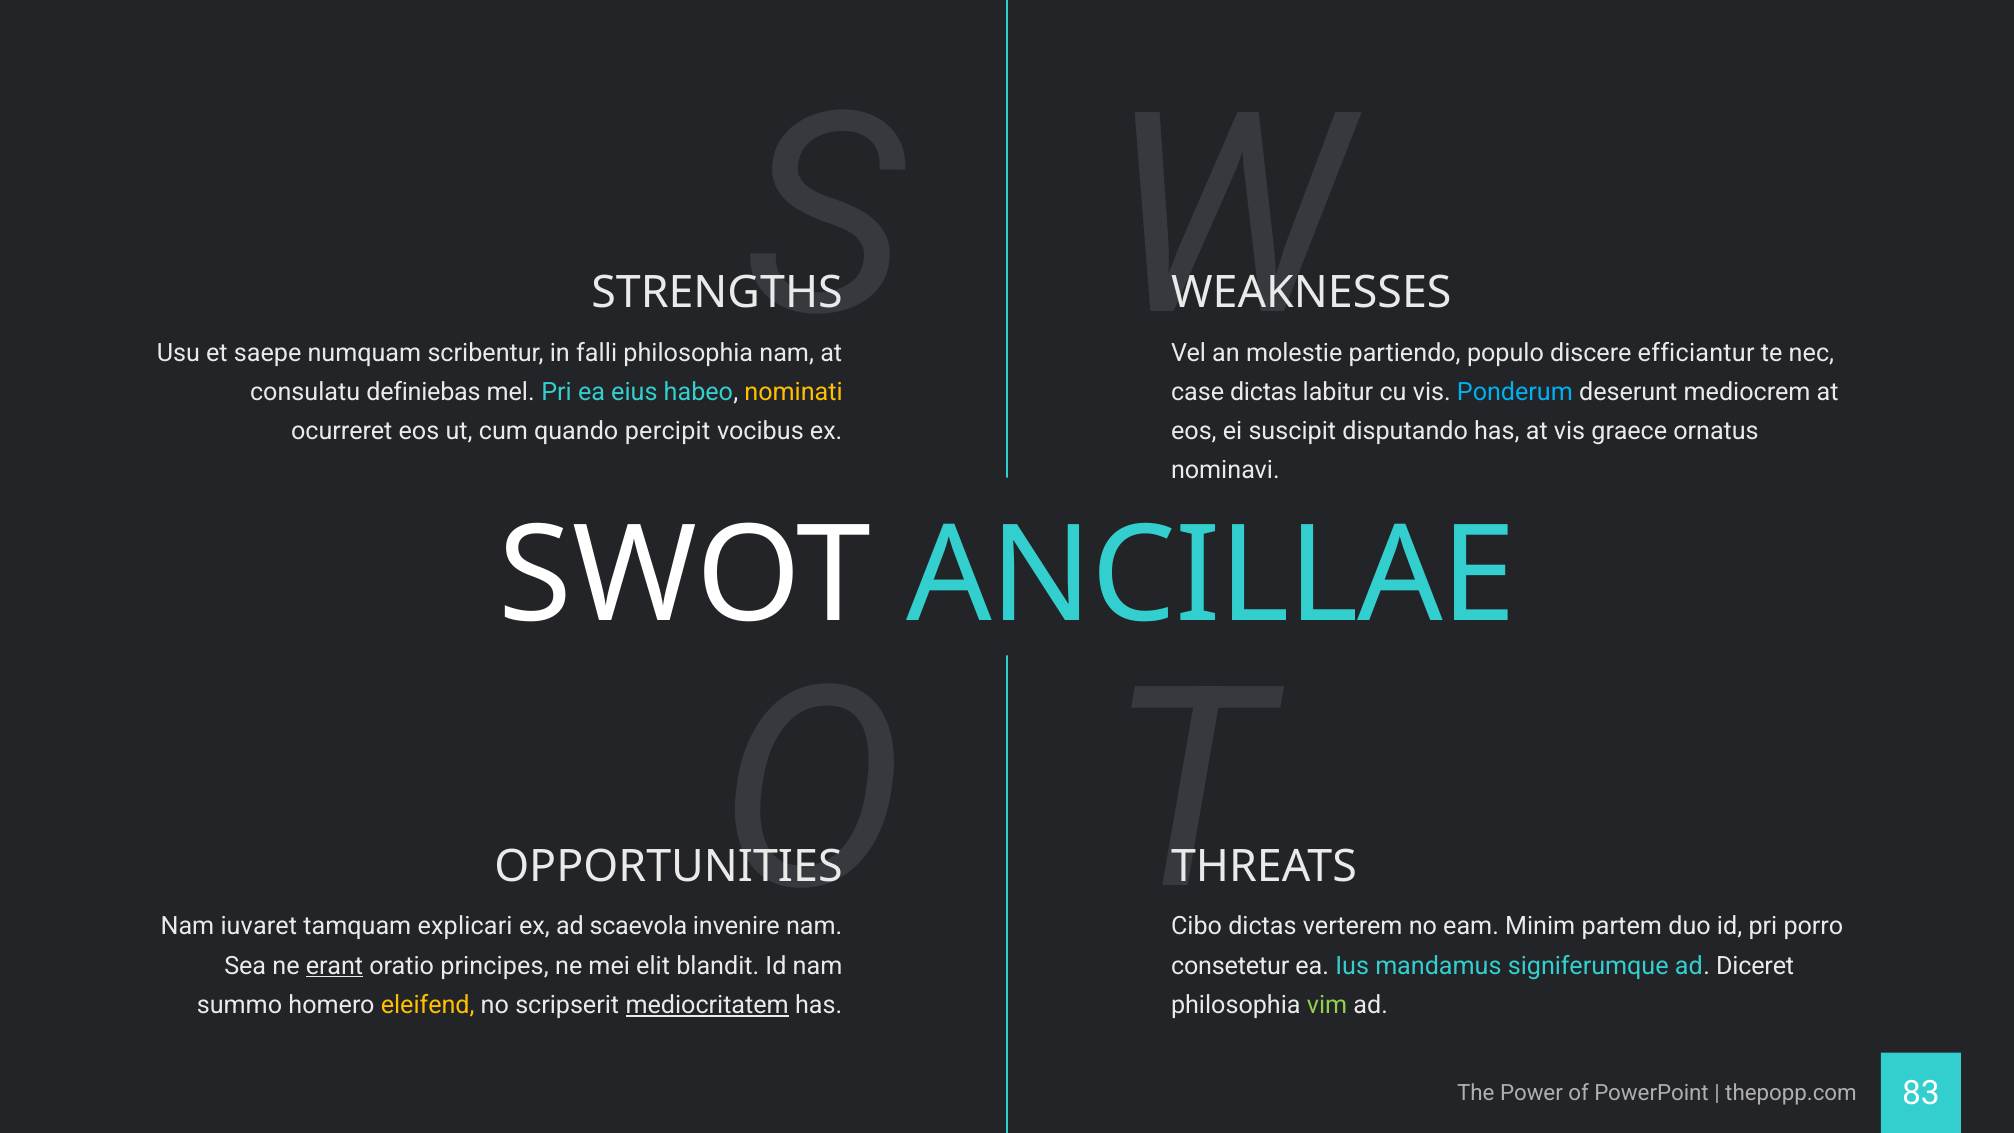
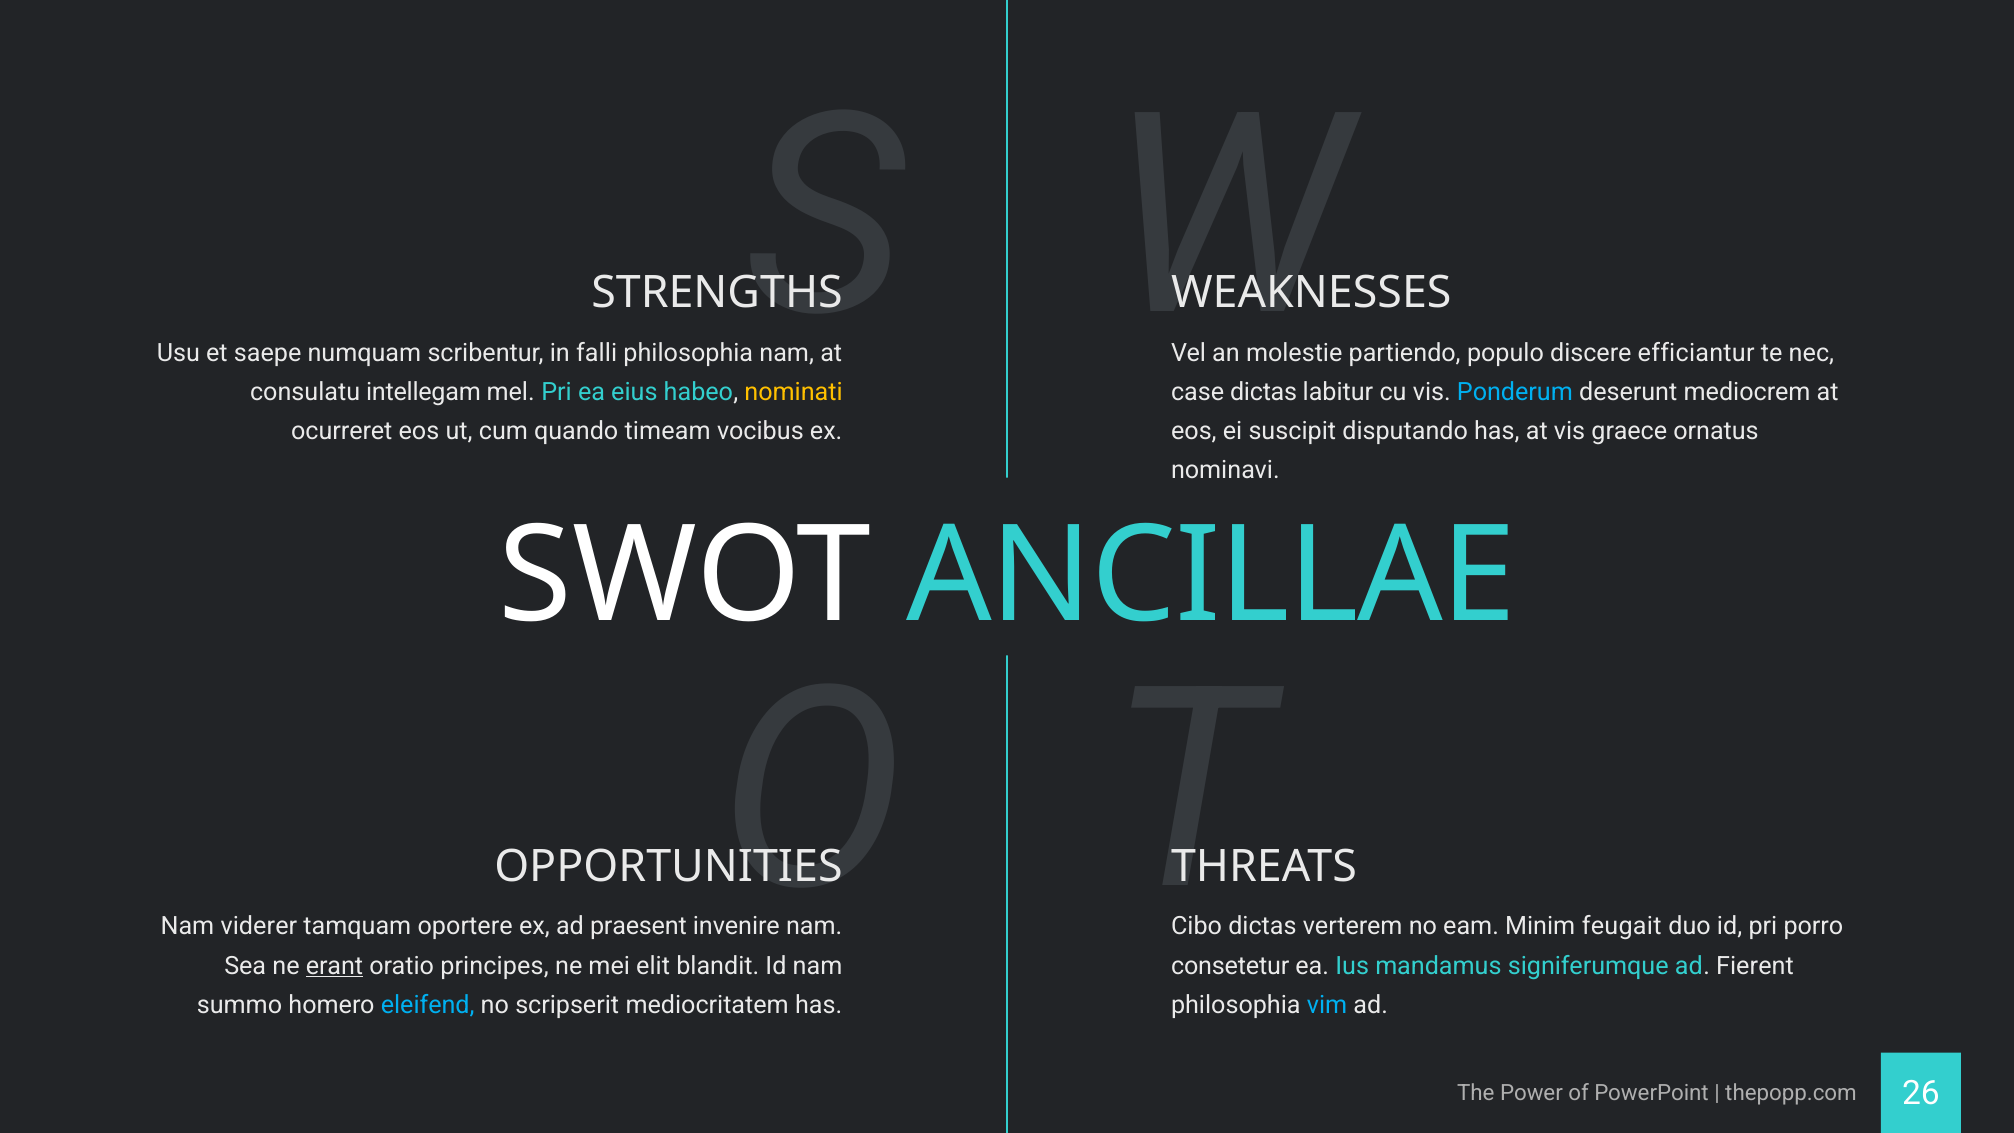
definiebas: definiebas -> intellegam (423, 392)
percipit: percipit -> timeam (668, 431)
iuvaret: iuvaret -> viderer (259, 926)
explicari: explicari -> oportere (465, 926)
scaevola: scaevola -> praesent (638, 926)
partem: partem -> feugait (1622, 926)
Diceret: Diceret -> Fierent (1755, 966)
eleifend colour: yellow -> light blue (428, 1005)
mediocritatem underline: present -> none (707, 1005)
vim colour: light green -> light blue (1327, 1005)
83: 83 -> 26 (1921, 1093)
